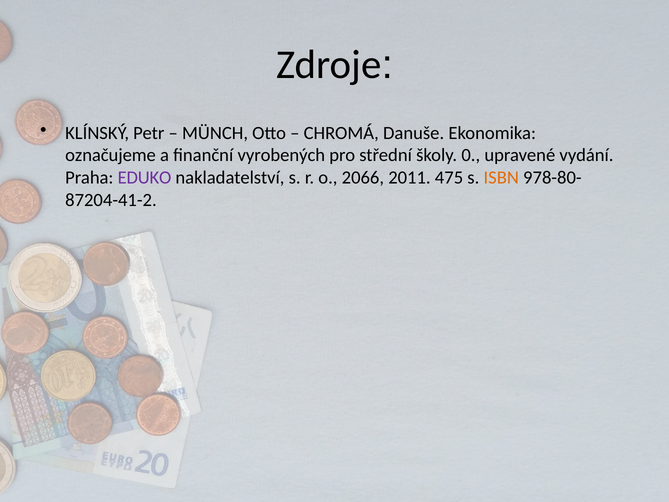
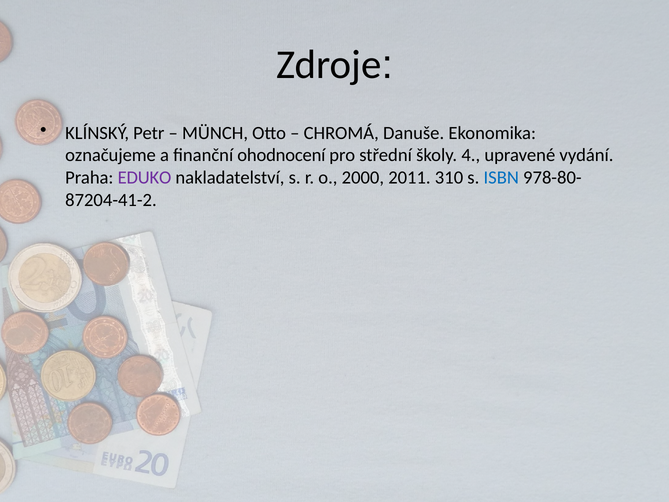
vyrobených: vyrobených -> ohodnocení (281, 155)
0: 0 -> 4 (471, 155)
2066: 2066 -> 2000 (363, 178)
475: 475 -> 310 (449, 178)
ISBN colour: orange -> blue (501, 178)
